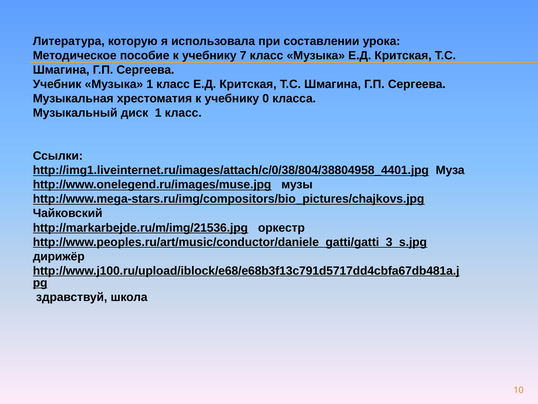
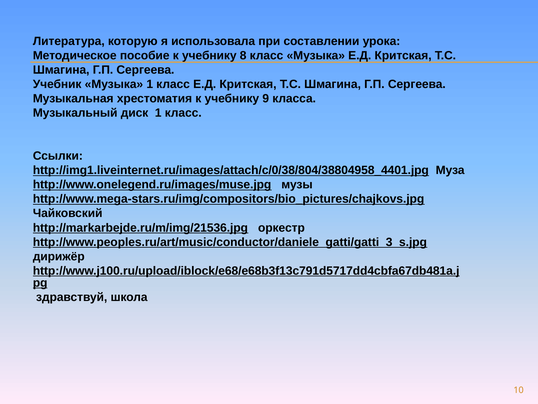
7: 7 -> 8 (243, 55)
0: 0 -> 9 (266, 98)
